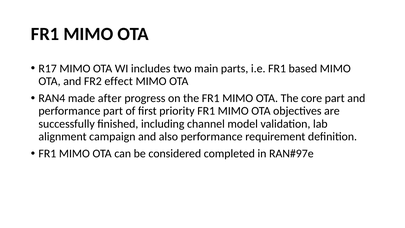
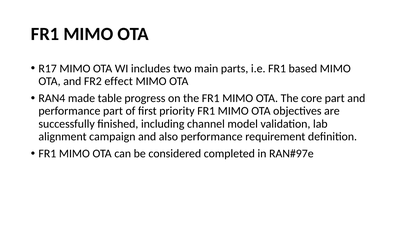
after: after -> table (110, 98)
